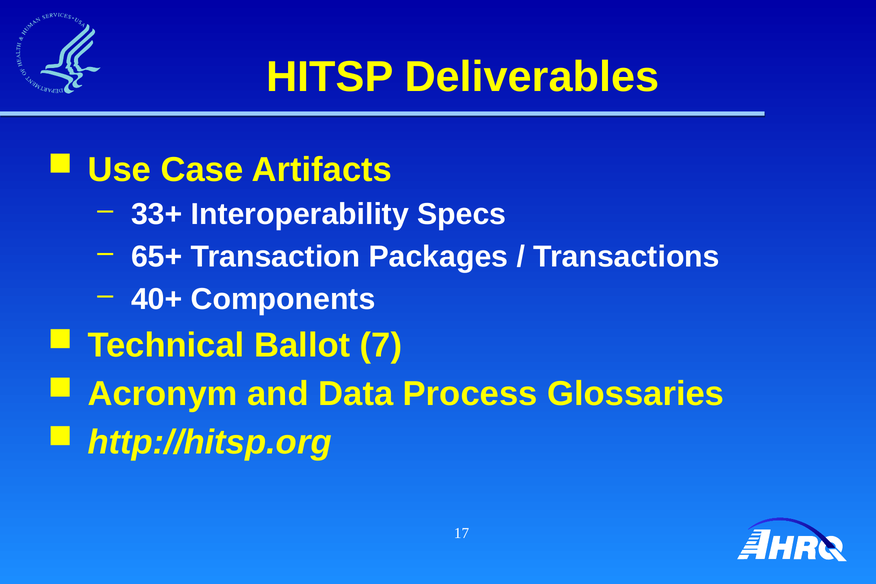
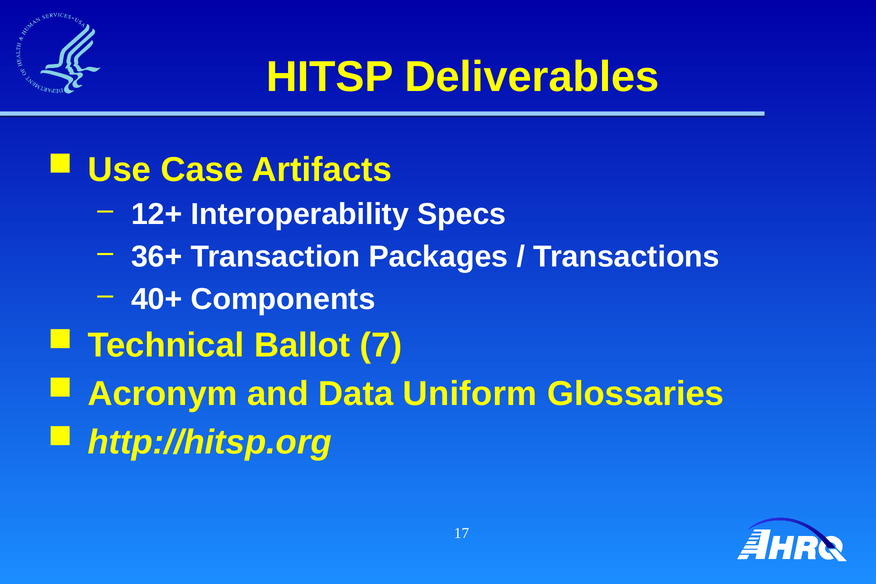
33+: 33+ -> 12+ (157, 214)
65+: 65+ -> 36+ (157, 257)
Process: Process -> Uniform (470, 394)
